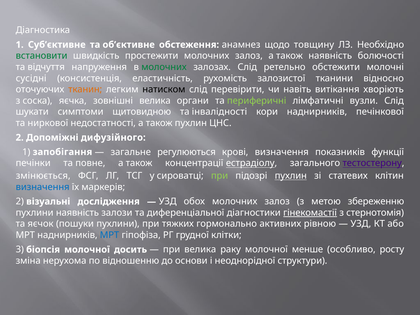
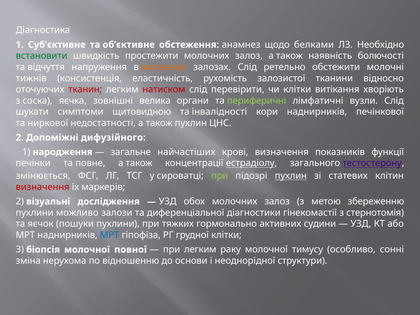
товщину: товщину -> белками (314, 45)
молочних colour: green -> orange (164, 67)
сусідні: сусідні -> тижнів (31, 78)
тканин colour: orange -> red (85, 89)
натиском colour: black -> red (164, 89)
чи навіть: навіть -> клітки (297, 89)
запобігання: запобігання -> народження (63, 152)
регулюються: регулюються -> найчастіших (186, 152)
визначення colour: blue -> red (43, 187)
пухлини наявність: наявність -> можливо (77, 213)
гінекомастії underline: present -> none (310, 213)
рівною: рівною -> судини (320, 224)
досить: досить -> повної (130, 250)
при велика: велика -> легким (200, 250)
менше: менше -> тимусу (308, 250)
росту: росту -> сонні (392, 250)
